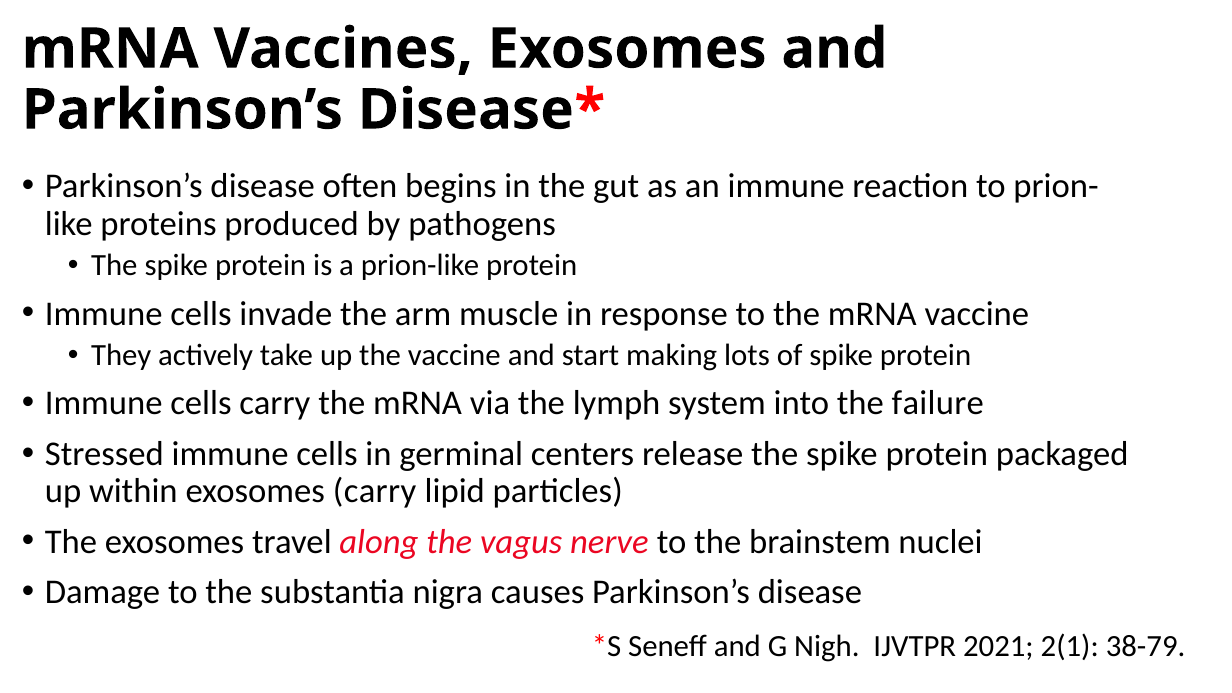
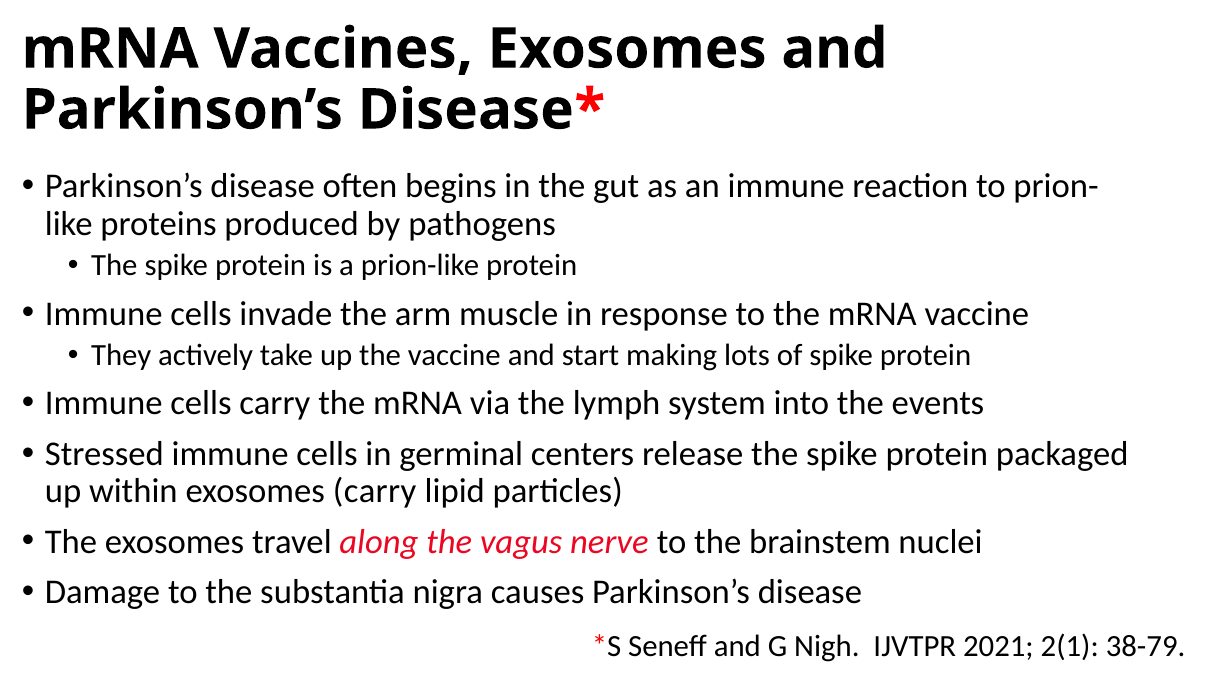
failure: failure -> events (938, 404)
